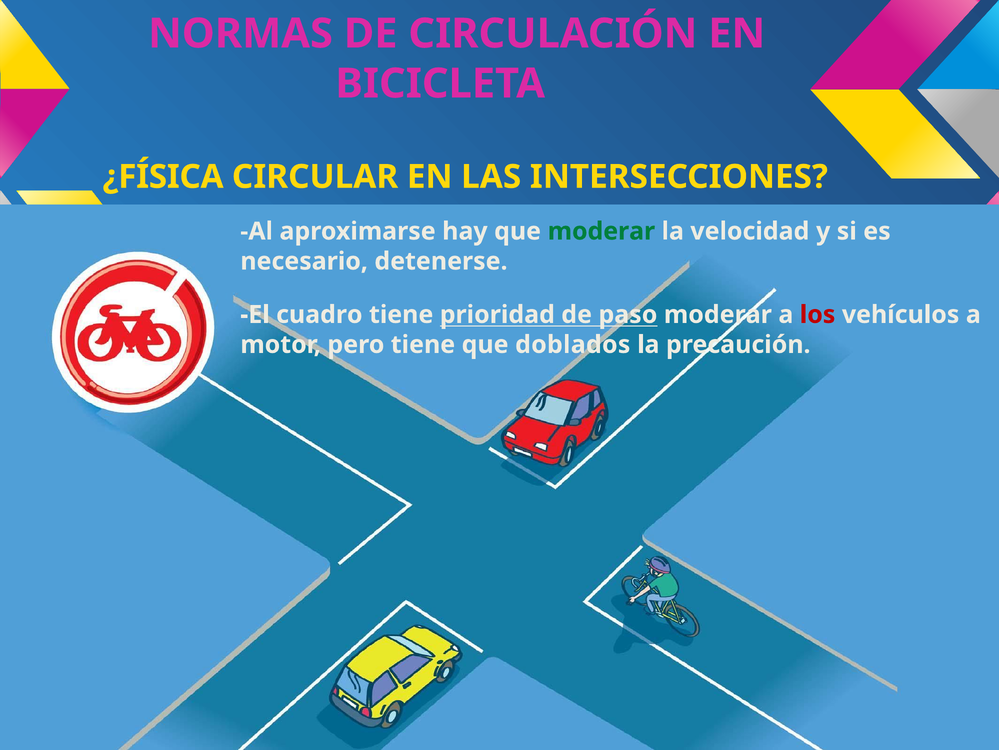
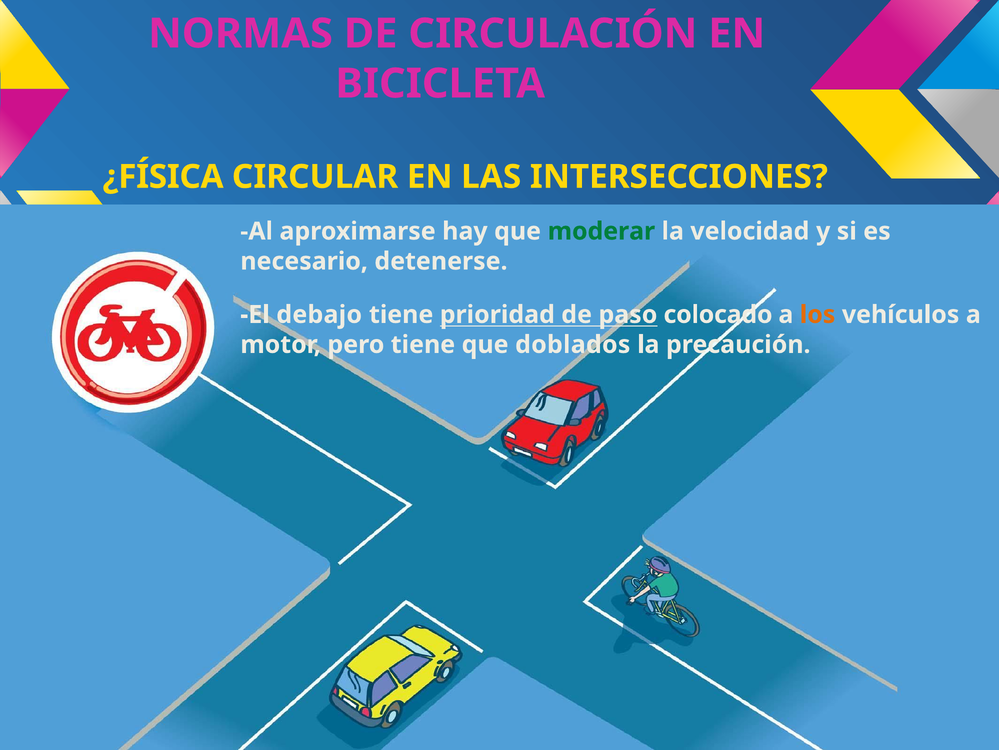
cuadro: cuadro -> debajo (319, 314)
paso moderar: moderar -> colocado (718, 314)
los colour: red -> orange (818, 314)
